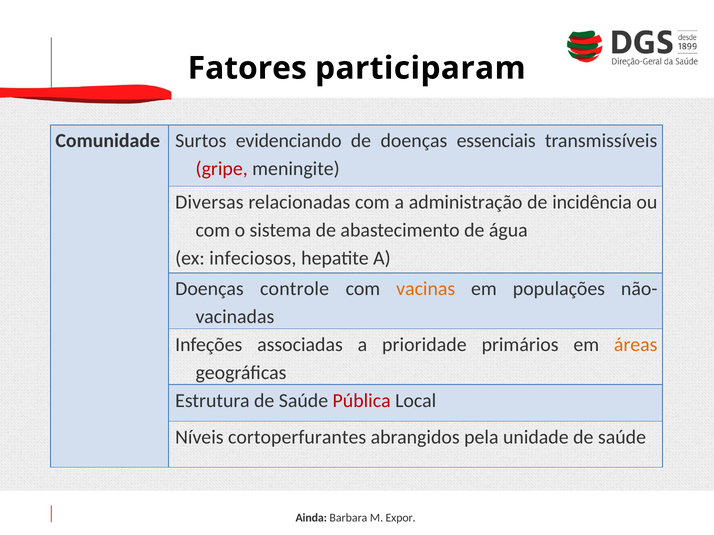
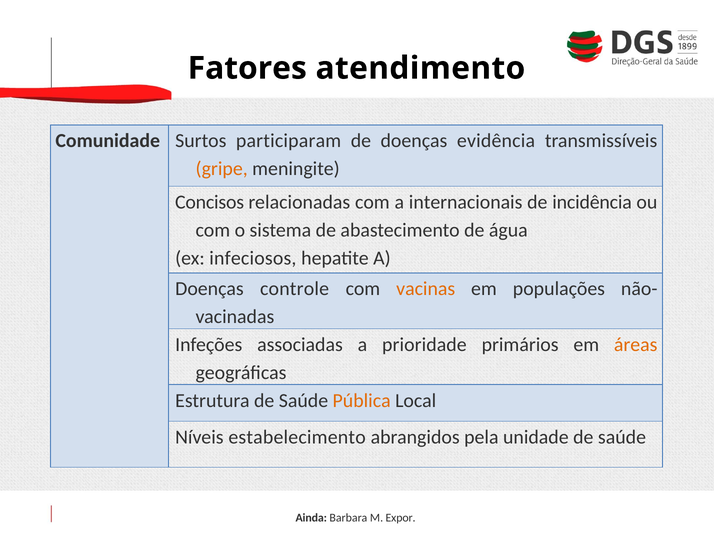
participaram: participaram -> atendimento (420, 68)
evidenciando: evidenciando -> participaram (289, 141)
essenciais: essenciais -> evidência (496, 141)
gripe colour: red -> orange (222, 169)
Diversas: Diversas -> Concisos (210, 202)
administração: administração -> internacionais (466, 202)
Pública colour: red -> orange (362, 401)
cortoperfurantes: cortoperfurantes -> estabelecimento (297, 438)
